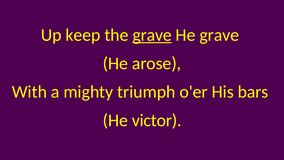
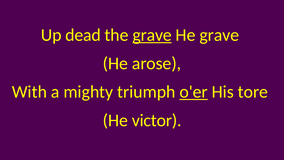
keep: keep -> dead (83, 35)
o'er underline: none -> present (194, 92)
bars: bars -> tore (253, 92)
